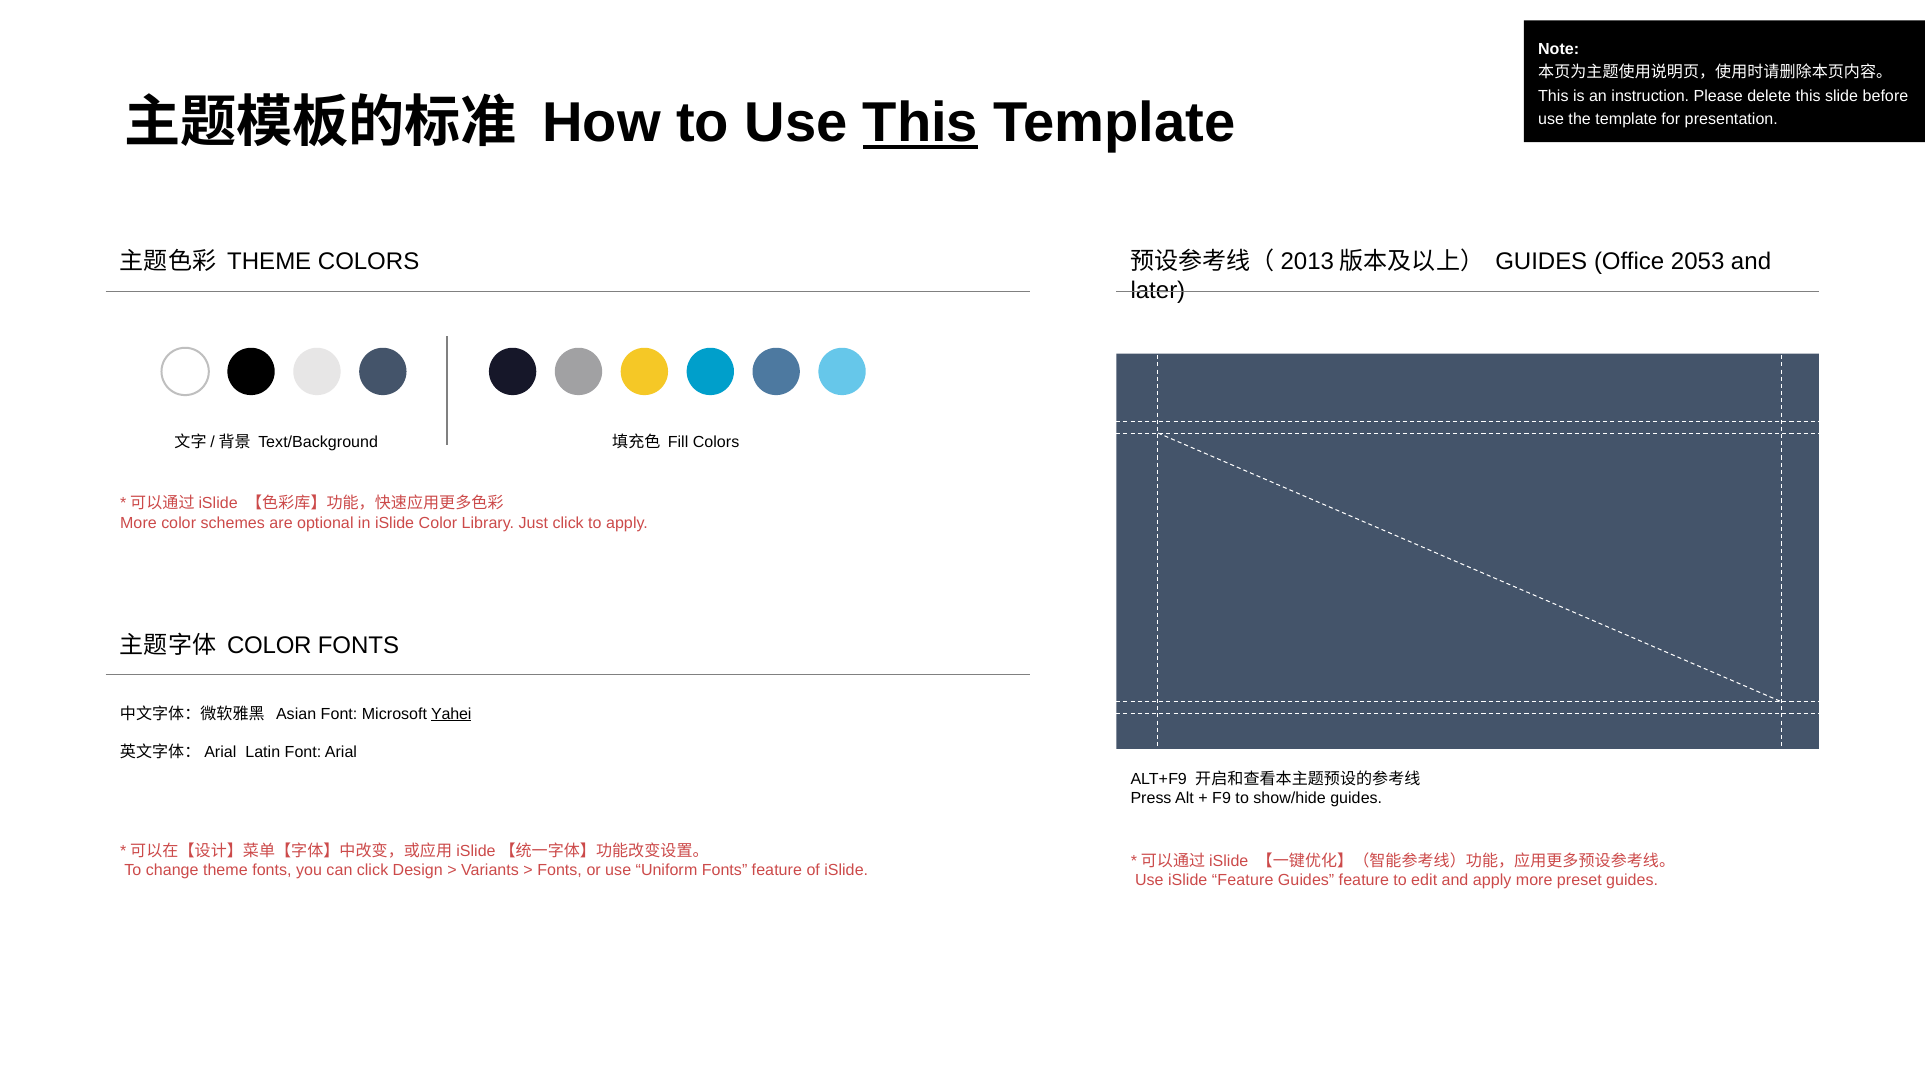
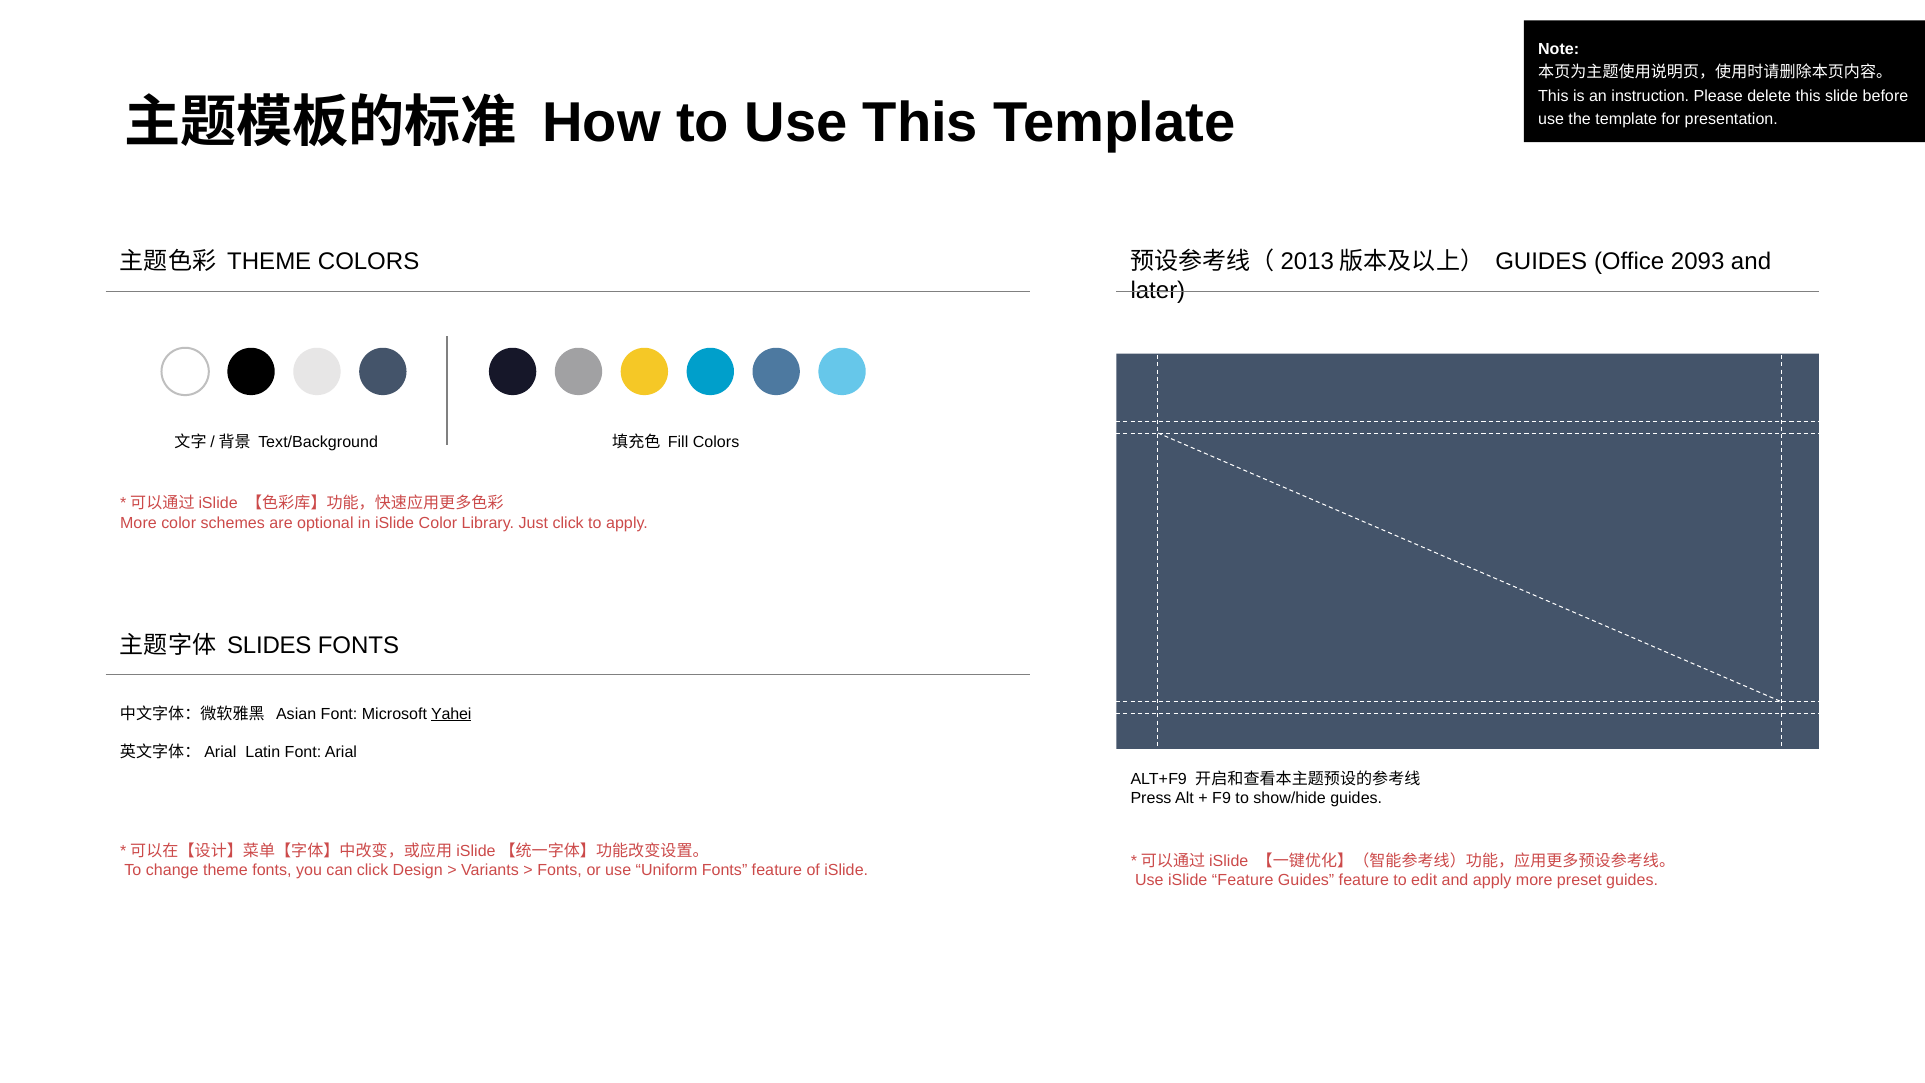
This underline: present -> none (921, 123)
2053: 2053 -> 2093 (1698, 262)
COLOR: COLOR -> SLIDES (269, 646)
